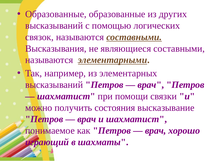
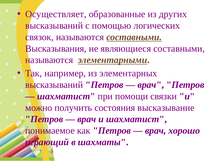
Образованные: Образованные -> Осуществляет (56, 14)
